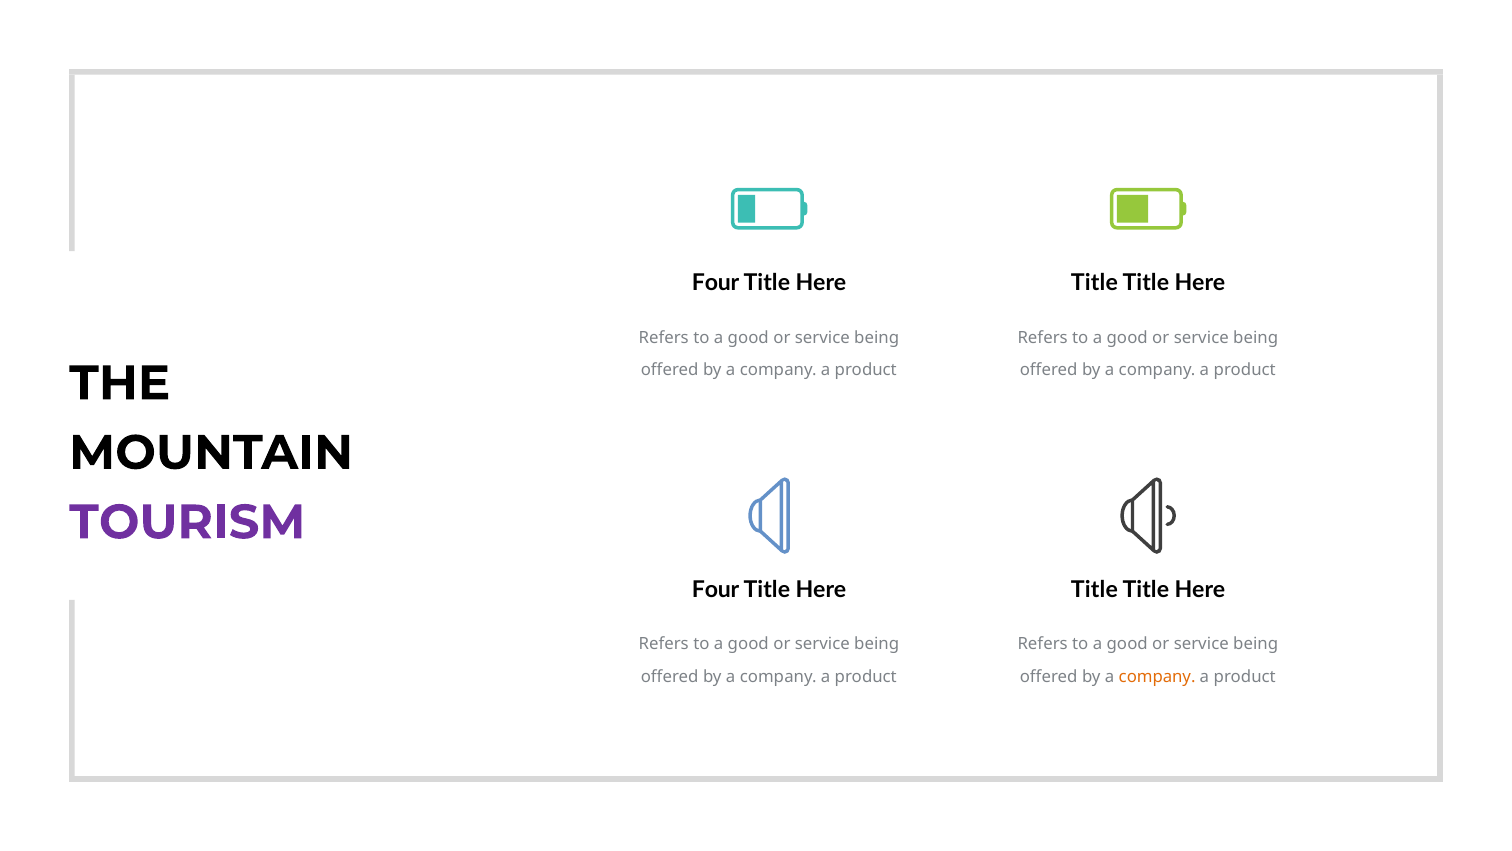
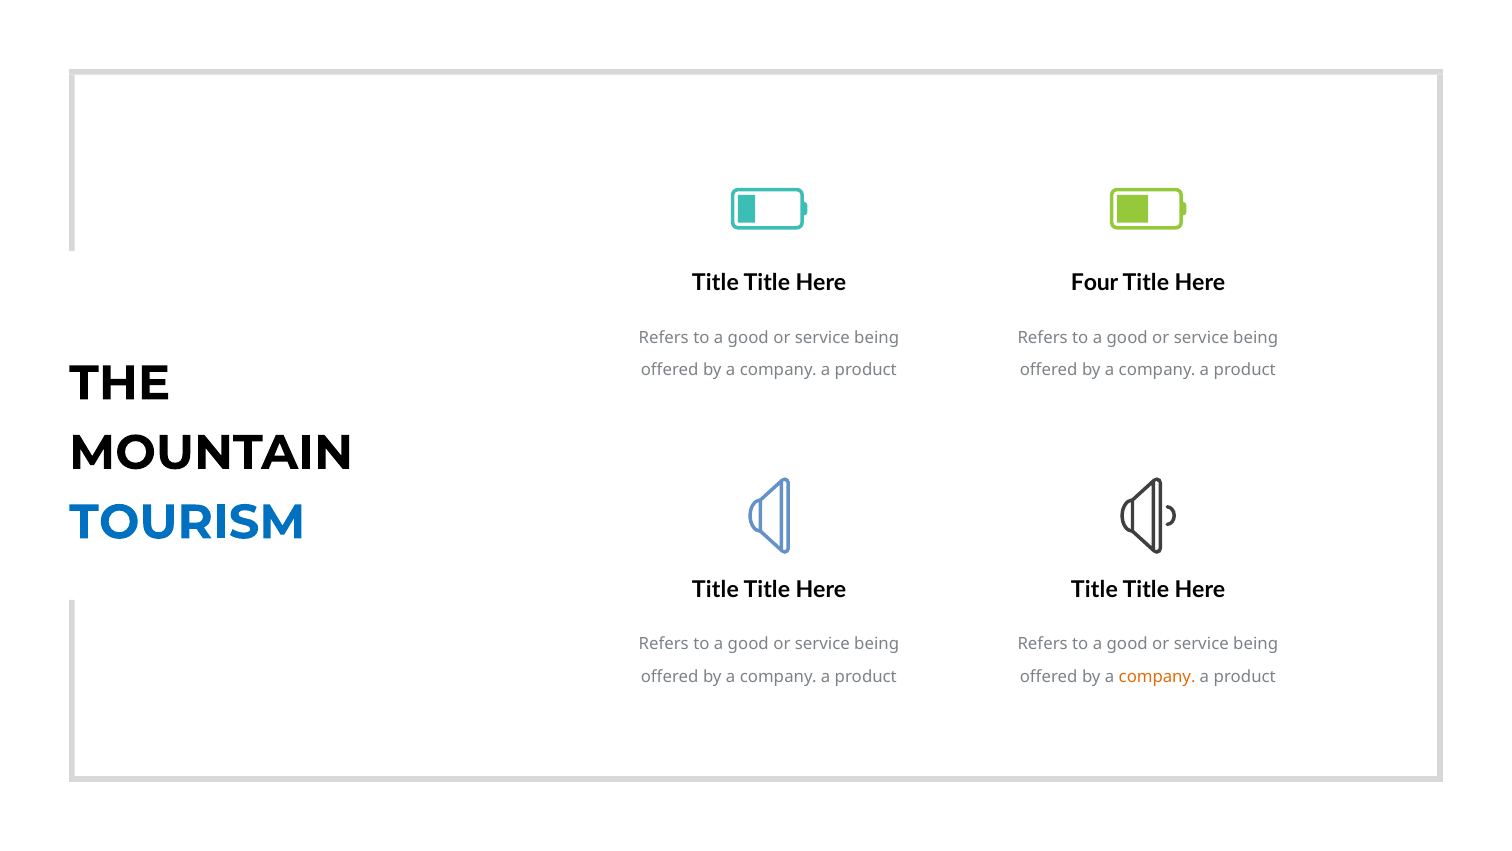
Four: Four -> Title (715, 283)
Title: Title -> Four (1095, 283)
TOURISM colour: purple -> blue (187, 522)
Four: Four -> Title (715, 590)
